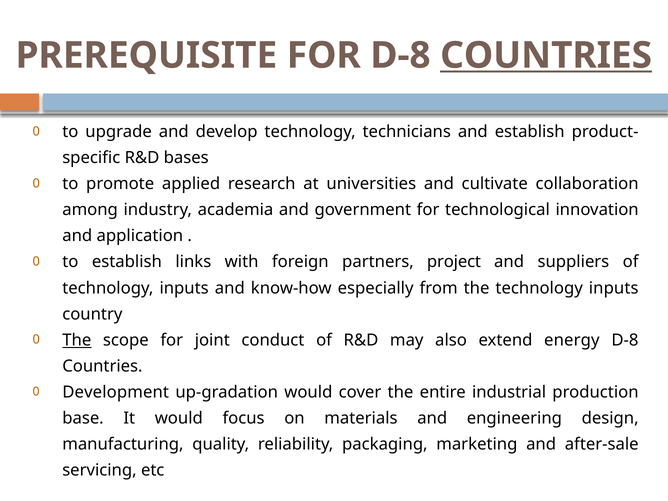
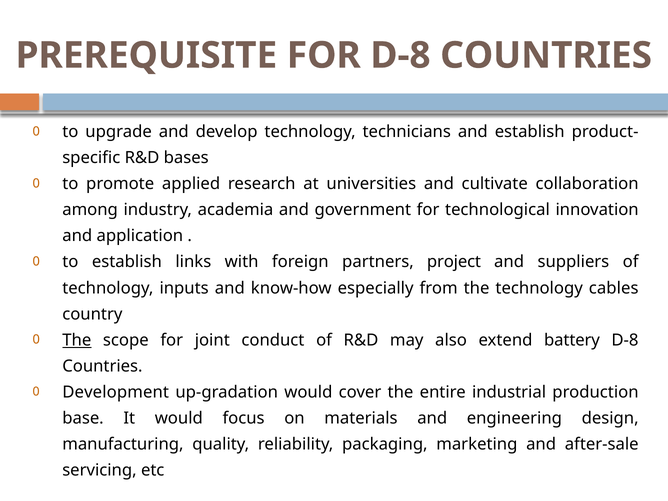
COUNTRIES underline: present -> none (546, 55)
the technology inputs: inputs -> cables (614, 288)
energy: energy -> battery (572, 340)
